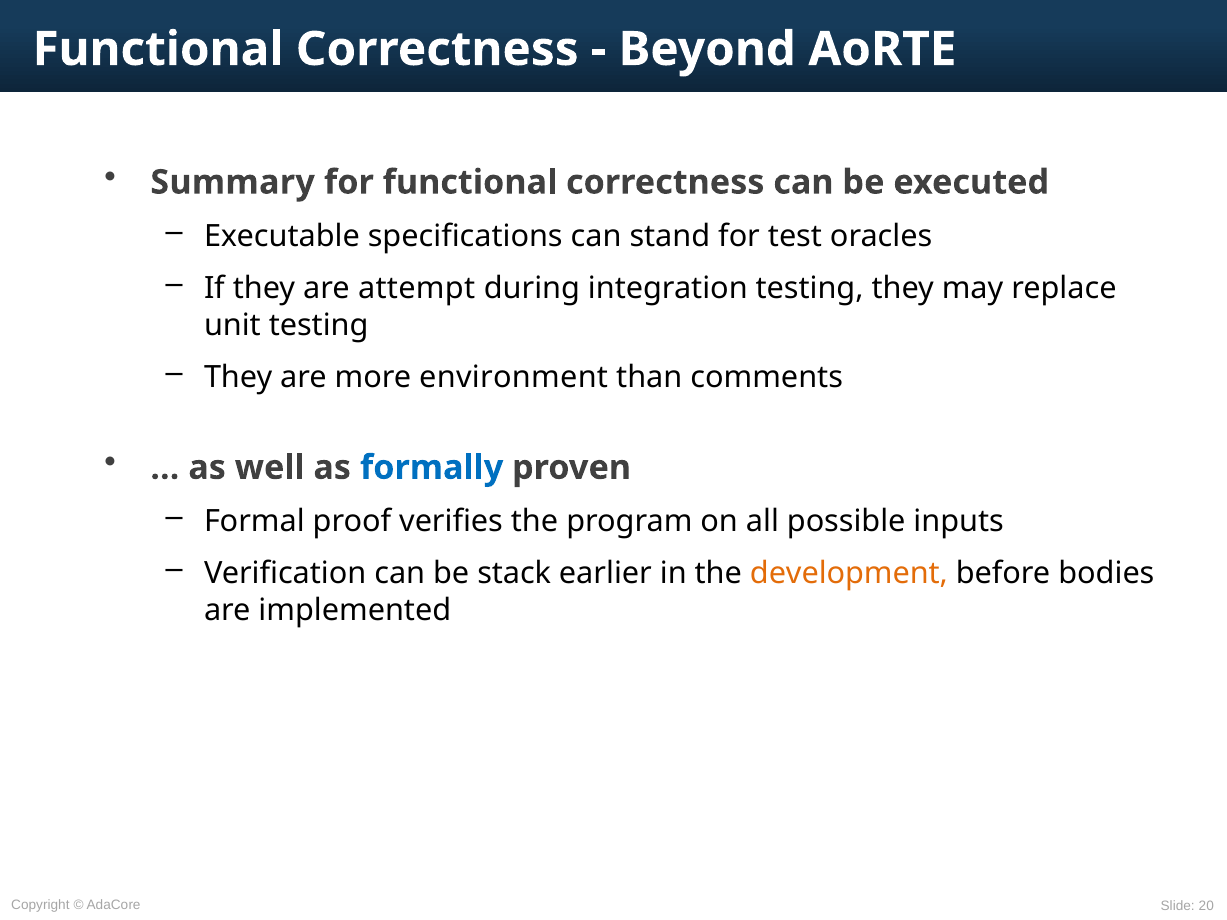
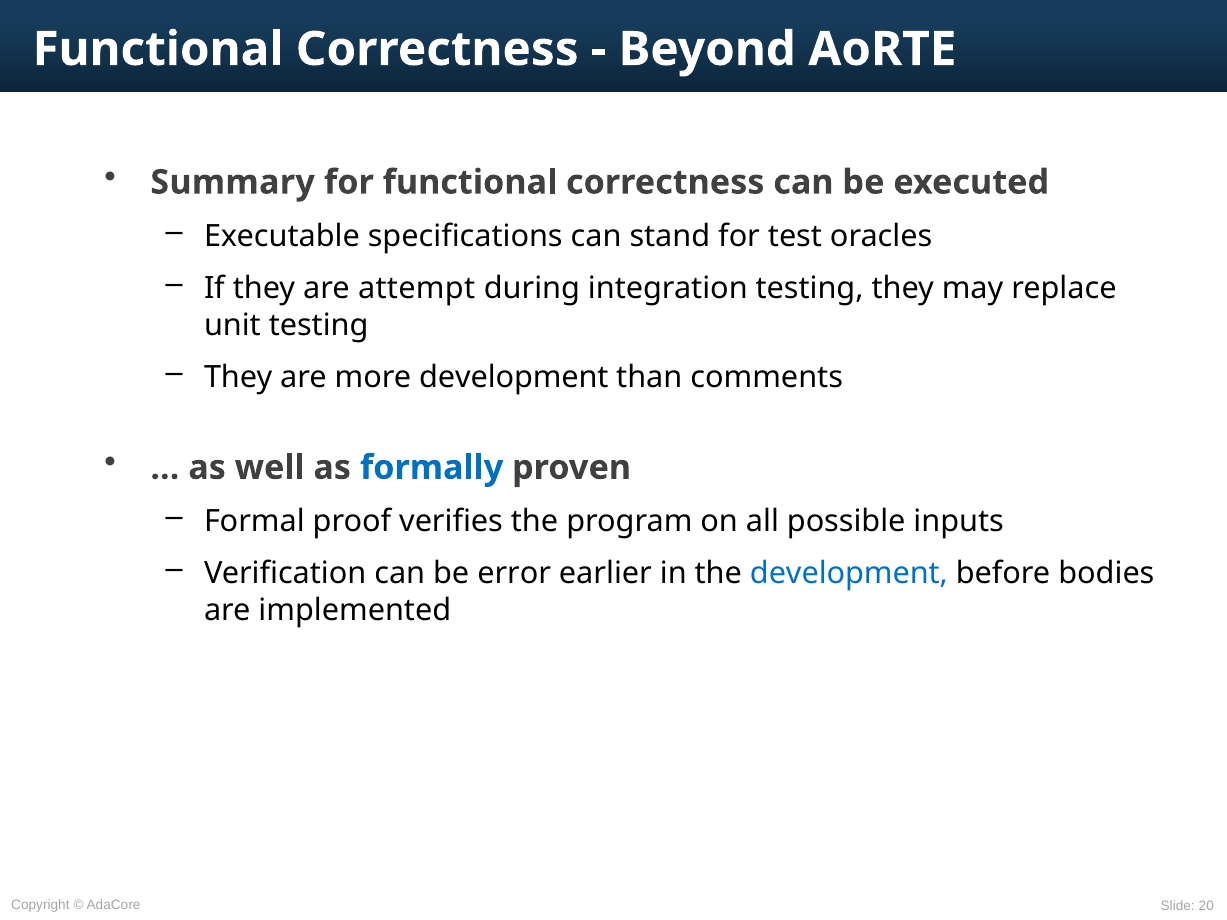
more environment: environment -> development (514, 377)
stack: stack -> error (514, 574)
development colour: orange -> blue (849, 574)
